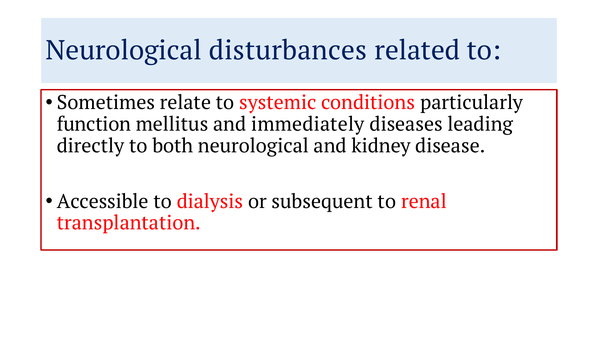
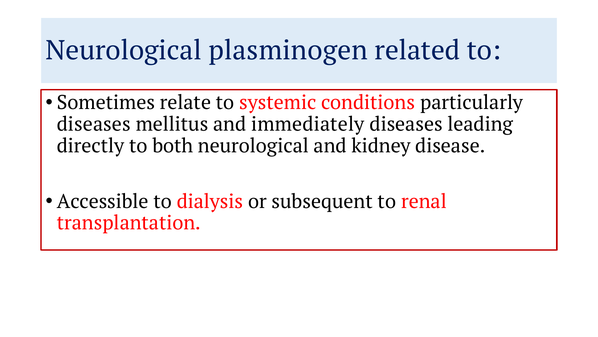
disturbances: disturbances -> plasminogen (288, 50)
function: function -> diseases (94, 124)
